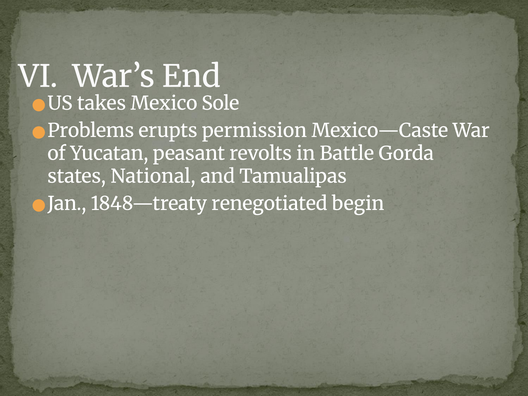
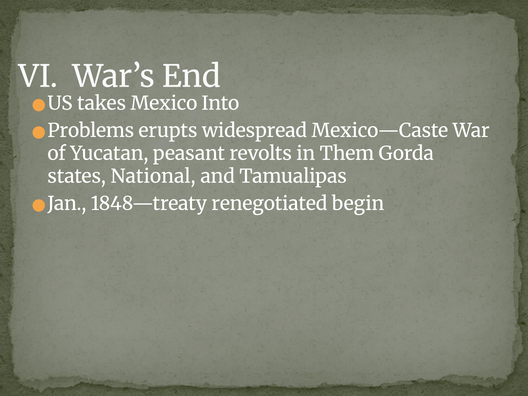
Sole: Sole -> Into (220, 103)
permission: permission -> widespread (254, 131)
Battle: Battle -> Them (347, 154)
